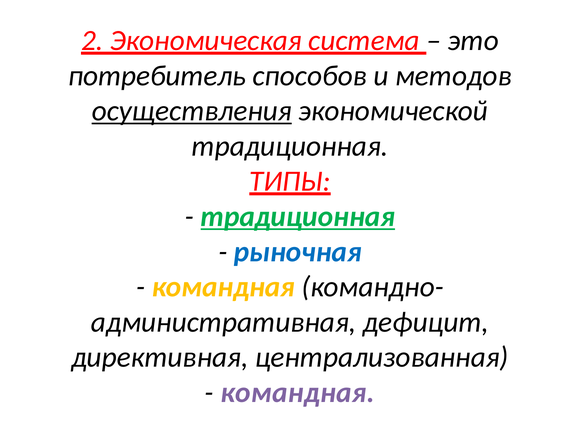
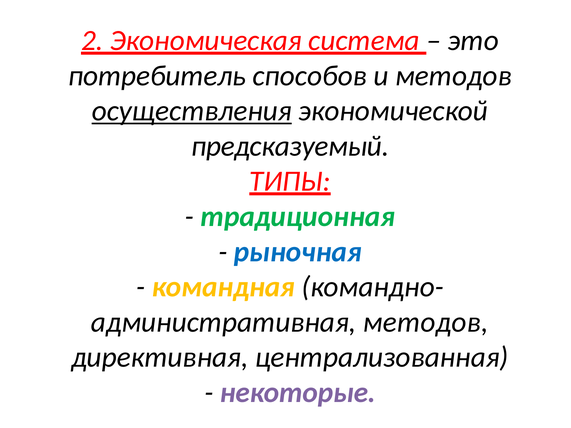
традиционная: традиционная -> предсказуемый (290, 146)
традиционная underline: present -> none (298, 217)
дефицит: дефицит -> методов (426, 322)
командная: командная -> некоторые (298, 393)
